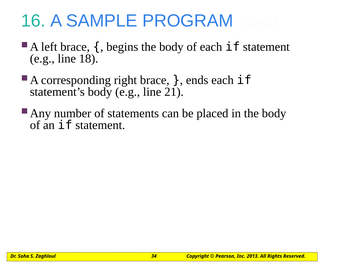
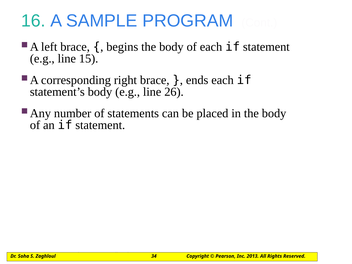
18: 18 -> 15 (89, 59)
21: 21 -> 26 (174, 92)
